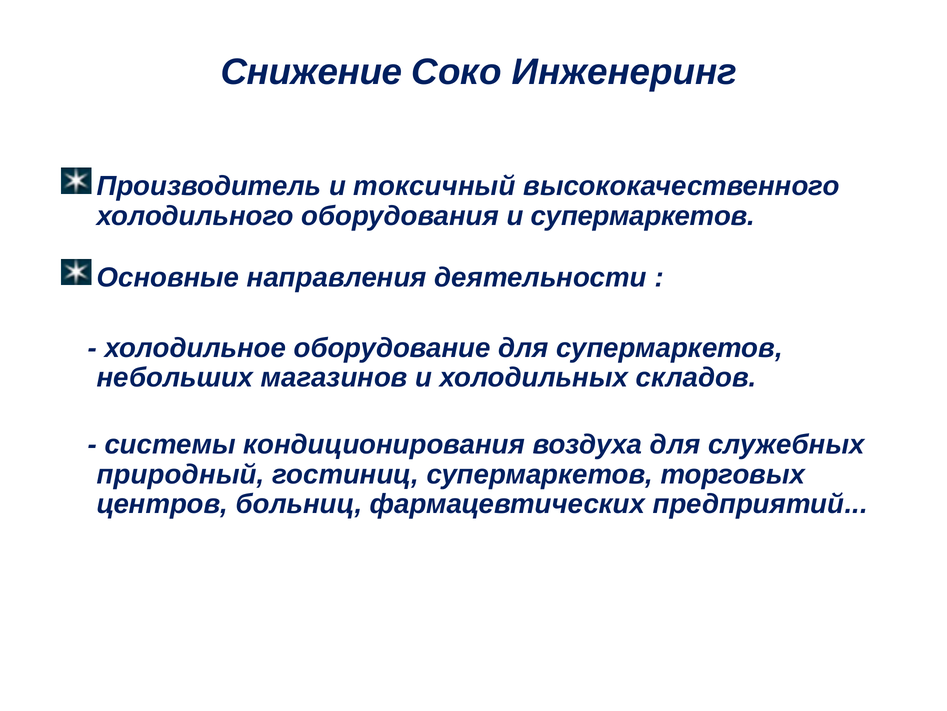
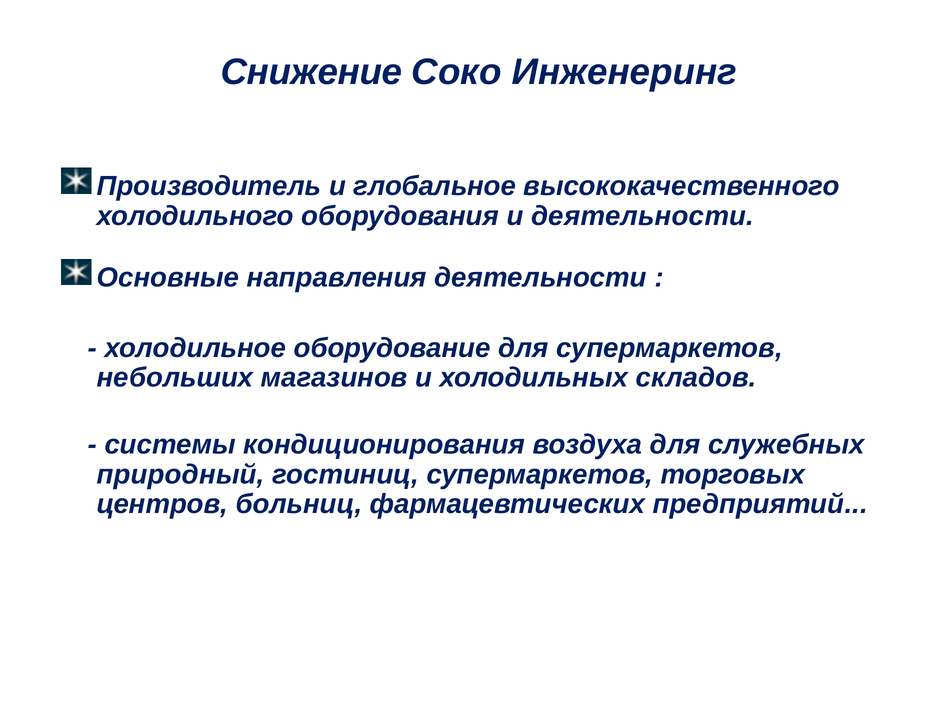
токсичный: токсичный -> глобальное (435, 186)
и супермаркетов: супермаркетов -> деятельности (643, 216)
